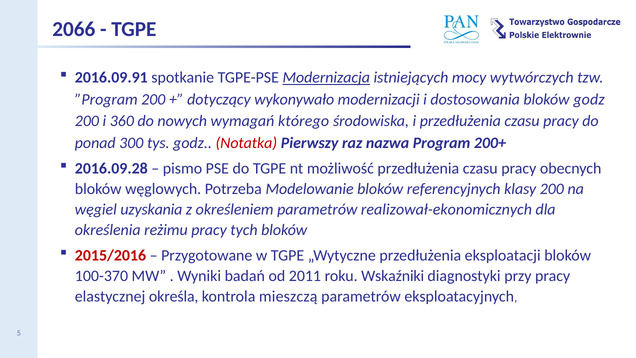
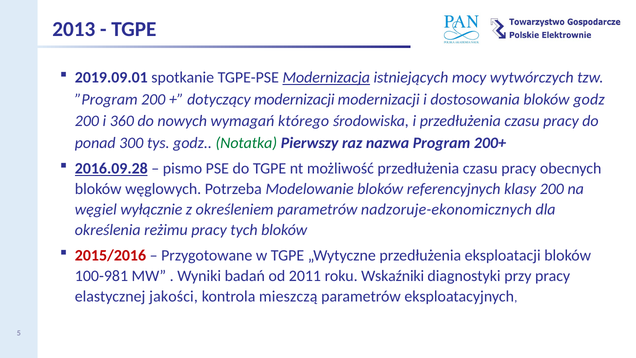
2066: 2066 -> 2013 (74, 29)
2016.09.91: 2016.09.91 -> 2019.09.01 (111, 78)
dotyczący wykonywało: wykonywało -> modernizacji (294, 99)
Notatka colour: red -> green (246, 143)
2016.09.28 underline: none -> present (111, 169)
uzyskania: uzyskania -> wyłącznie (151, 209)
realizował-ekonomicznych: realizował-ekonomicznych -> nadzoruje-ekonomicznych (446, 209)
100-370: 100-370 -> 100-981 (101, 276)
określa: określa -> jakości (174, 296)
